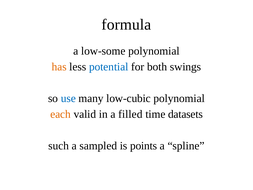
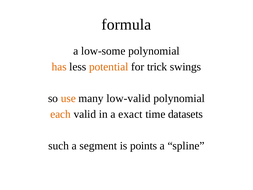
potential colour: blue -> orange (109, 67)
both: both -> trick (157, 67)
use colour: blue -> orange (68, 98)
low-cubic: low-cubic -> low-valid (128, 98)
filled: filled -> exact (130, 114)
sampled: sampled -> segment (98, 146)
